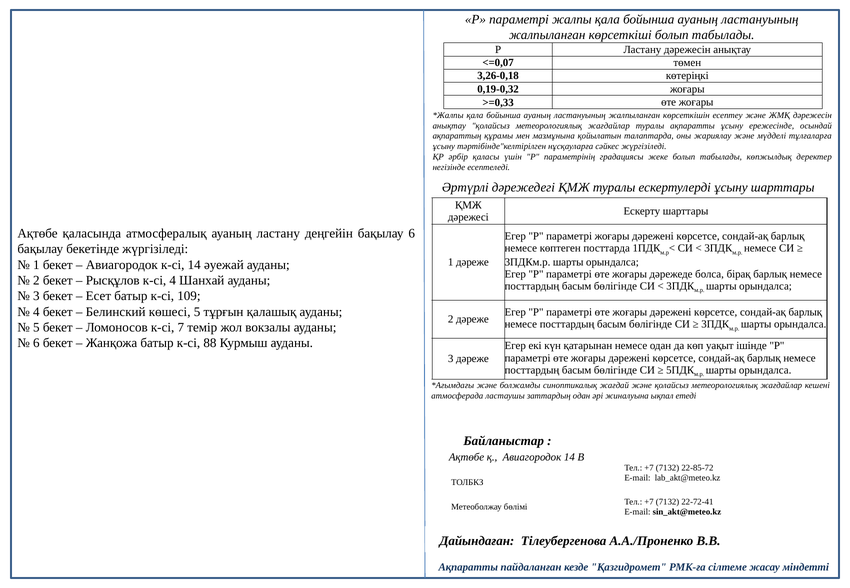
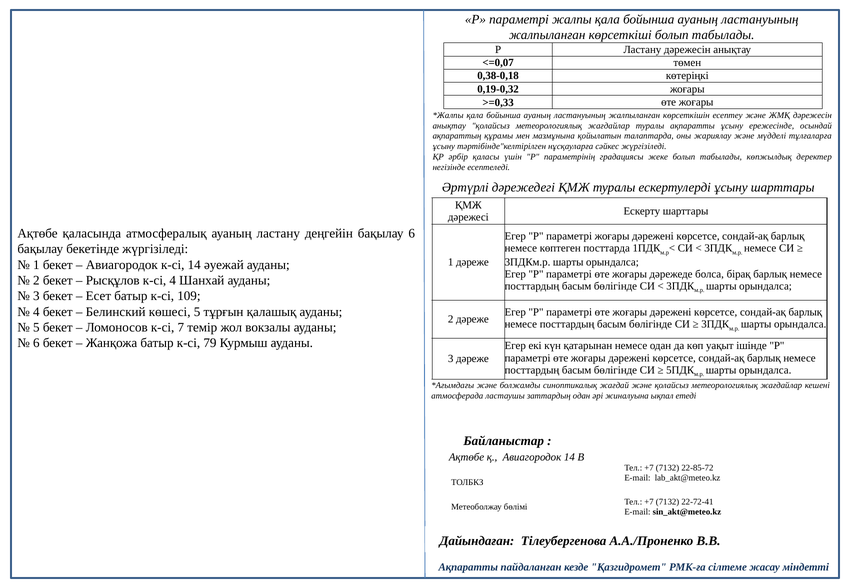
3,26-0,18: 3,26-0,18 -> 0,38-0,18 (498, 76)
88: 88 -> 79 (210, 343)
